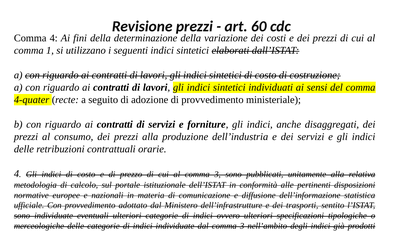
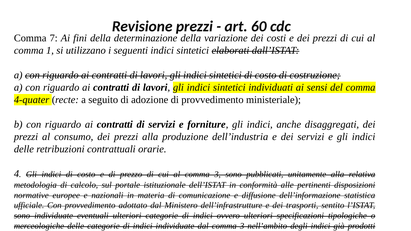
Comma 4: 4 -> 7 (54, 38)
